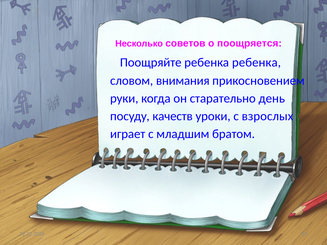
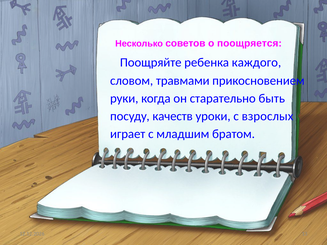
ребенка ребенка: ребенка -> каждого (256, 62)
внимания: внимания -> травмами (183, 81)
день: день -> быть (272, 98)
